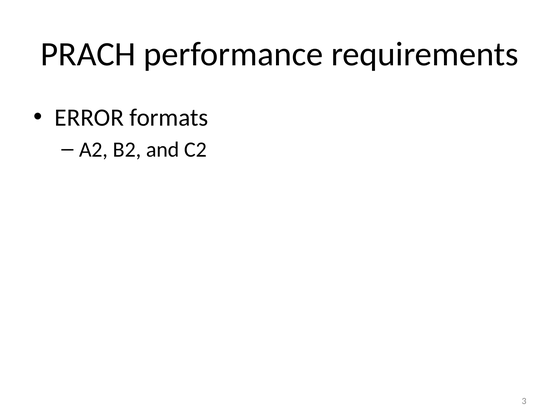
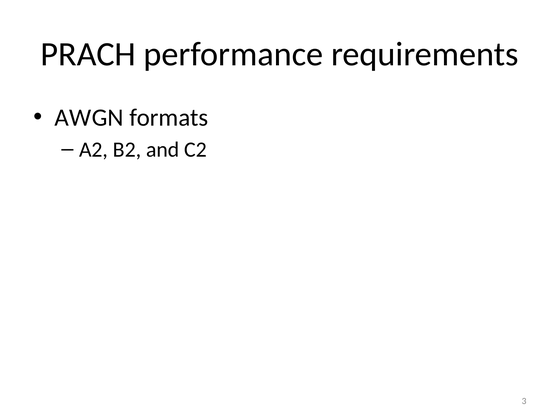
ERROR: ERROR -> AWGN (89, 117)
